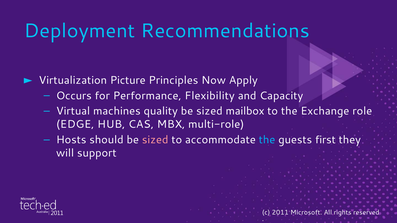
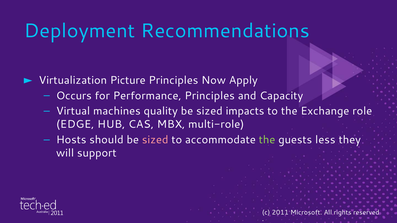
Performance Flexibility: Flexibility -> Principles (210, 96)
mailbox: mailbox -> impacts (245, 111)
the colour: light blue -> light green (267, 140)
first: first -> less (325, 140)
